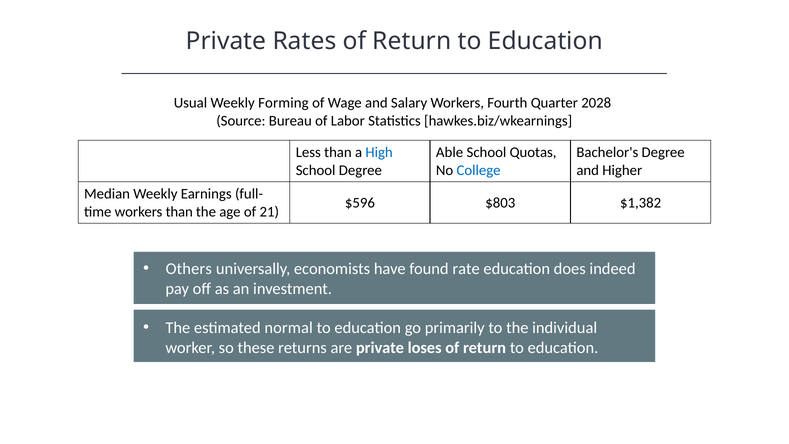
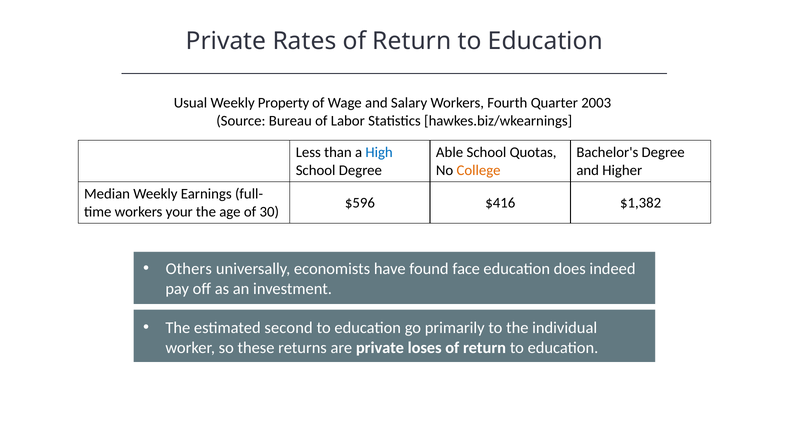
Forming: Forming -> Property (284, 103)
2028: 2028 -> 2003 (596, 103)
College colour: blue -> orange (479, 170)
$803: $803 -> $416 (500, 203)
workers than: than -> your (179, 212)
21: 21 -> 30 (269, 212)
rate: rate -> face (466, 269)
normal: normal -> second (289, 328)
